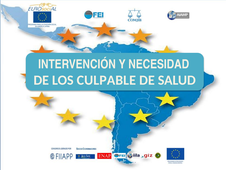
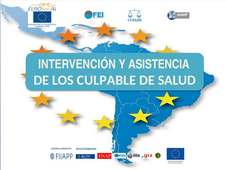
NECESIDAD: NECESIDAD -> ASISTENCIA (159, 64)
